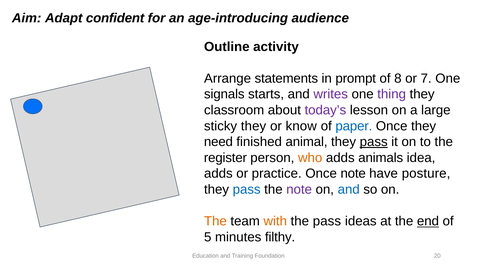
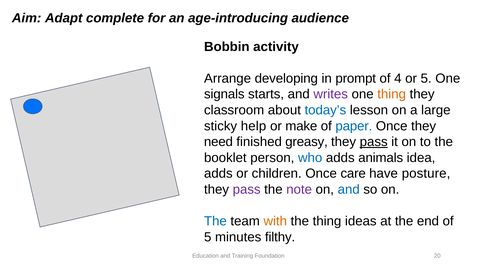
confident: confident -> complete (115, 18)
Outline: Outline -> Bobbin (227, 47)
statements: statements -> developing (286, 78)
8: 8 -> 4 (398, 78)
or 7: 7 -> 5 (426, 78)
thing colour: purple -> orange (392, 94)
today’s colour: purple -> blue (325, 110)
sticky they: they -> help (254, 126)
know: know -> make (301, 126)
animal: animal -> greasy (307, 142)
register: register -> booklet (225, 158)
who colour: orange -> blue (310, 158)
practice: practice -> children (277, 174)
Once note: note -> care (353, 174)
pass colour: blue -> purple (247, 190)
The colour: orange -> blue (215, 221)
the pass: pass -> thing (327, 221)
end underline: present -> none (428, 221)
